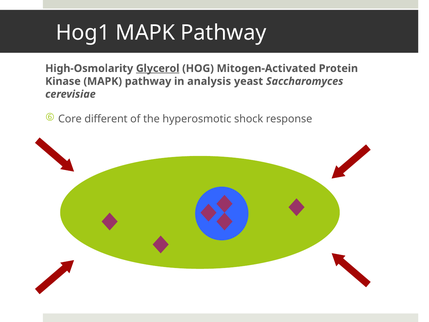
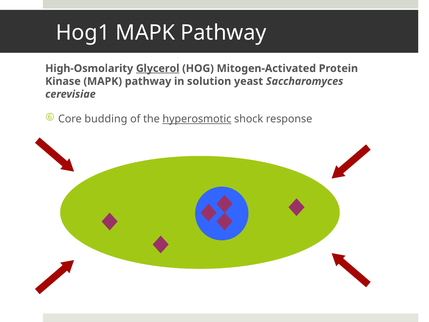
analysis: analysis -> solution (209, 81)
different: different -> budding (106, 119)
hyperosmotic underline: none -> present (197, 119)
